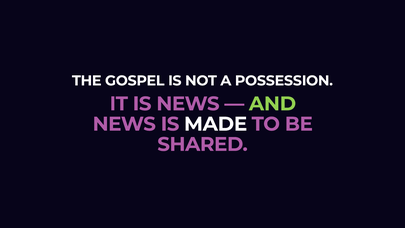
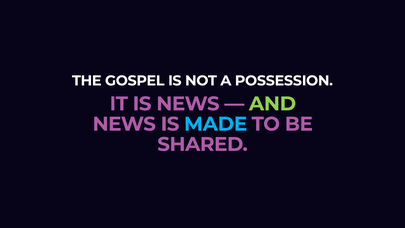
MADE colour: white -> light blue (216, 124)
